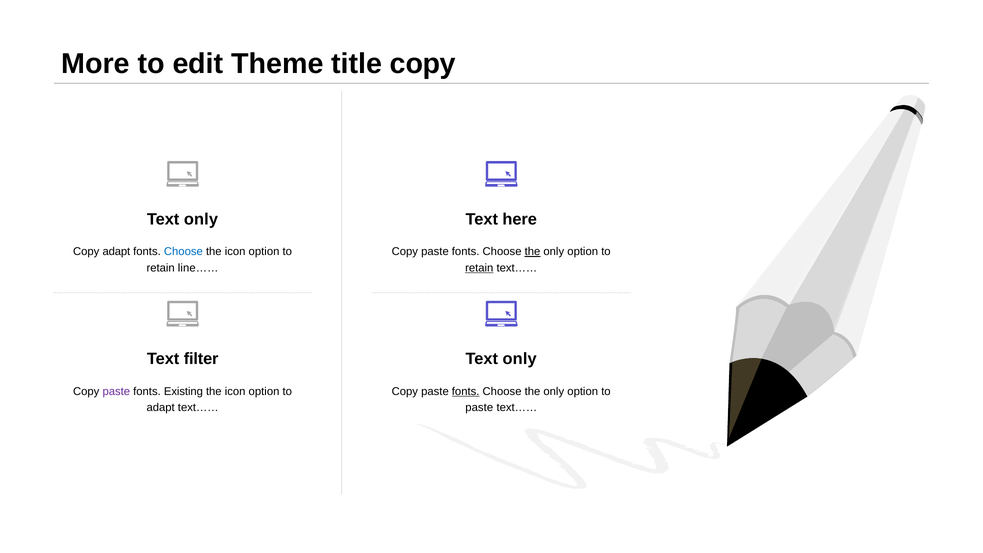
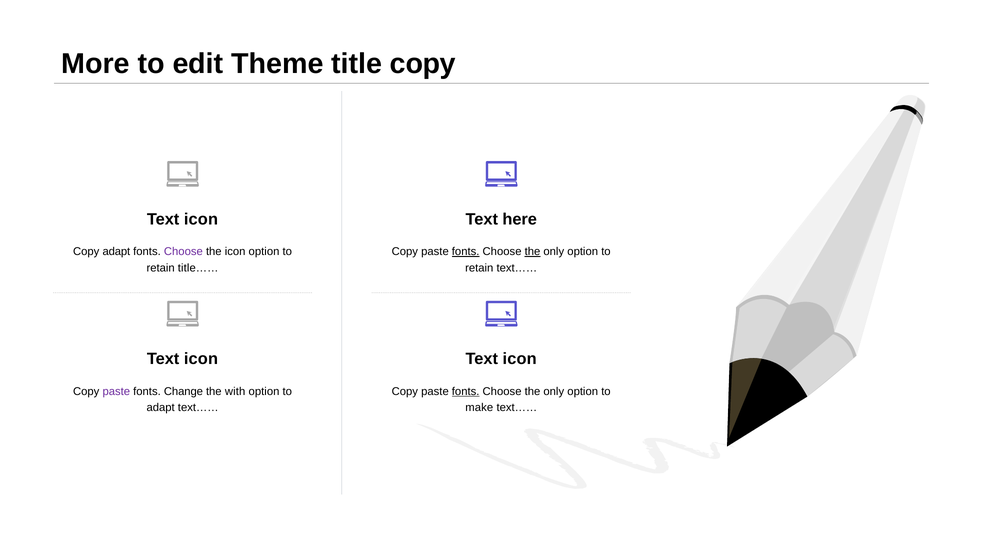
only: only -> icon (201, 219)
Choose colour: blue -> purple (183, 252)
fonts underline: none -> present (466, 252)
line……: line…… -> title…… (198, 268)
retain underline: present -> none (479, 268)
filter: filter -> icon (201, 359)
only: only -> icon (520, 359)
Existing: Existing -> Change (183, 391)
icon: icon -> with (235, 391)
paste: paste -> make (479, 408)
